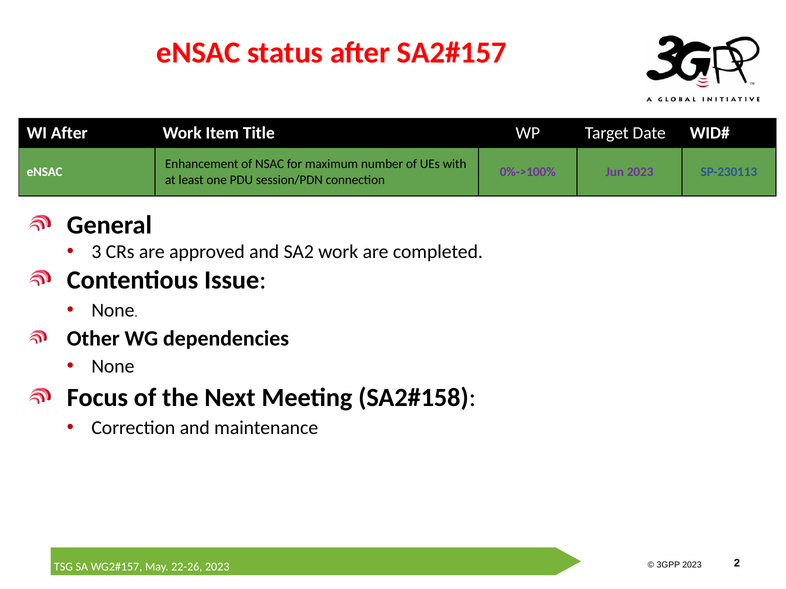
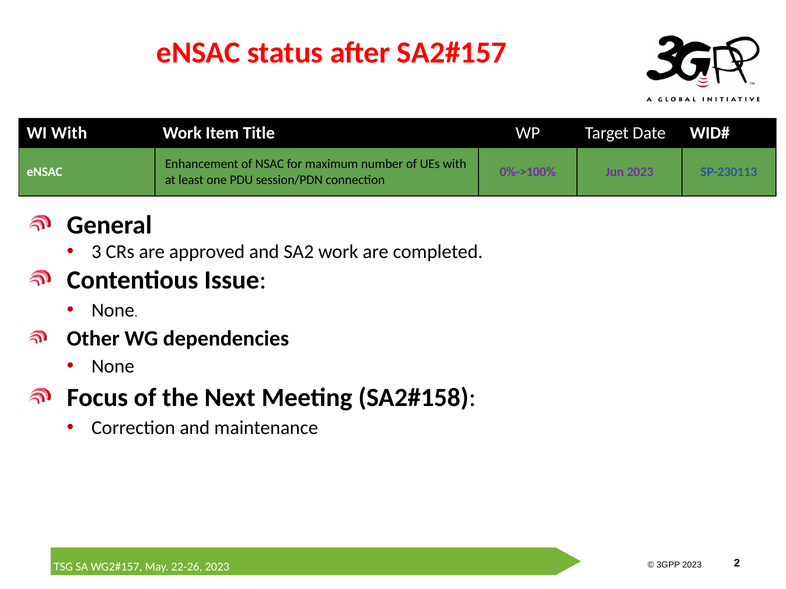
WI After: After -> With (69, 133)
